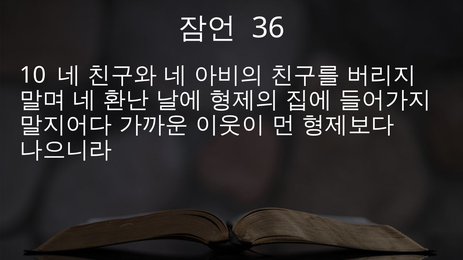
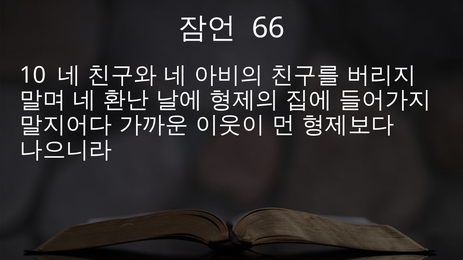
36: 36 -> 66 (268, 28)
